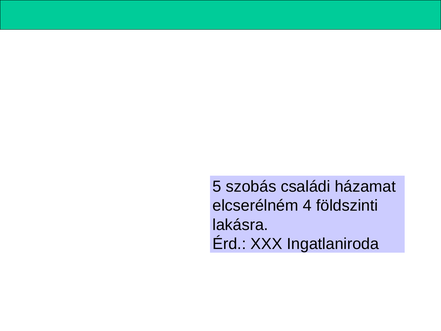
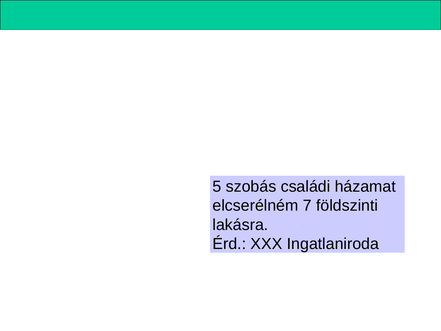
4: 4 -> 7 (307, 205)
